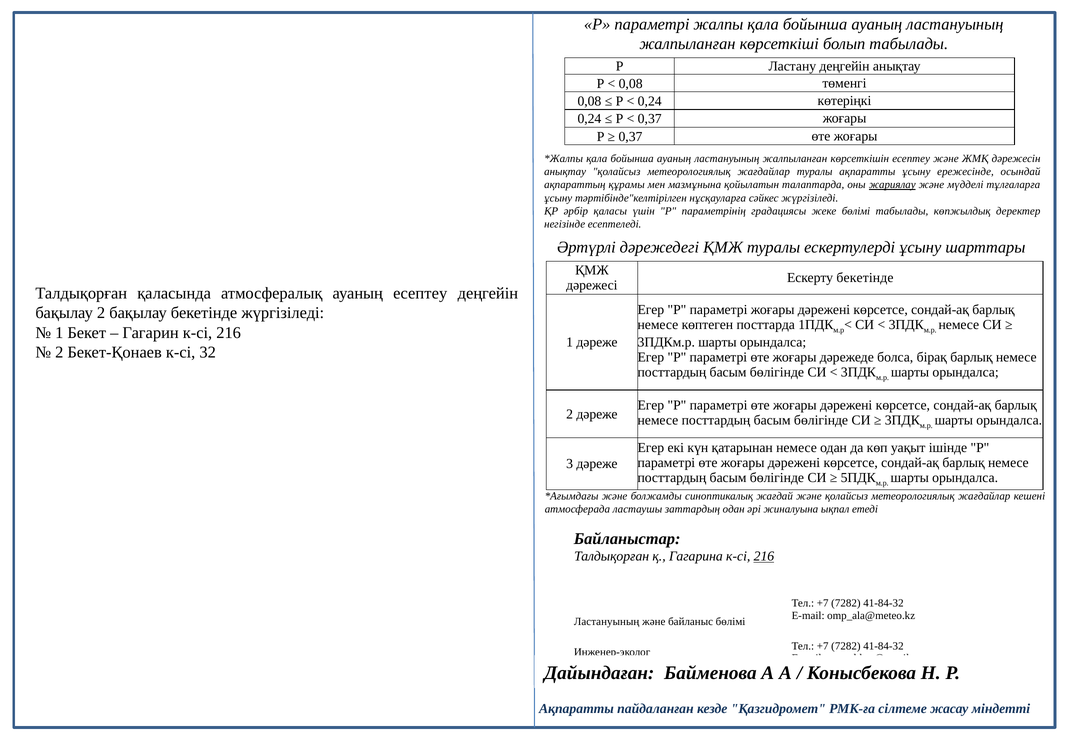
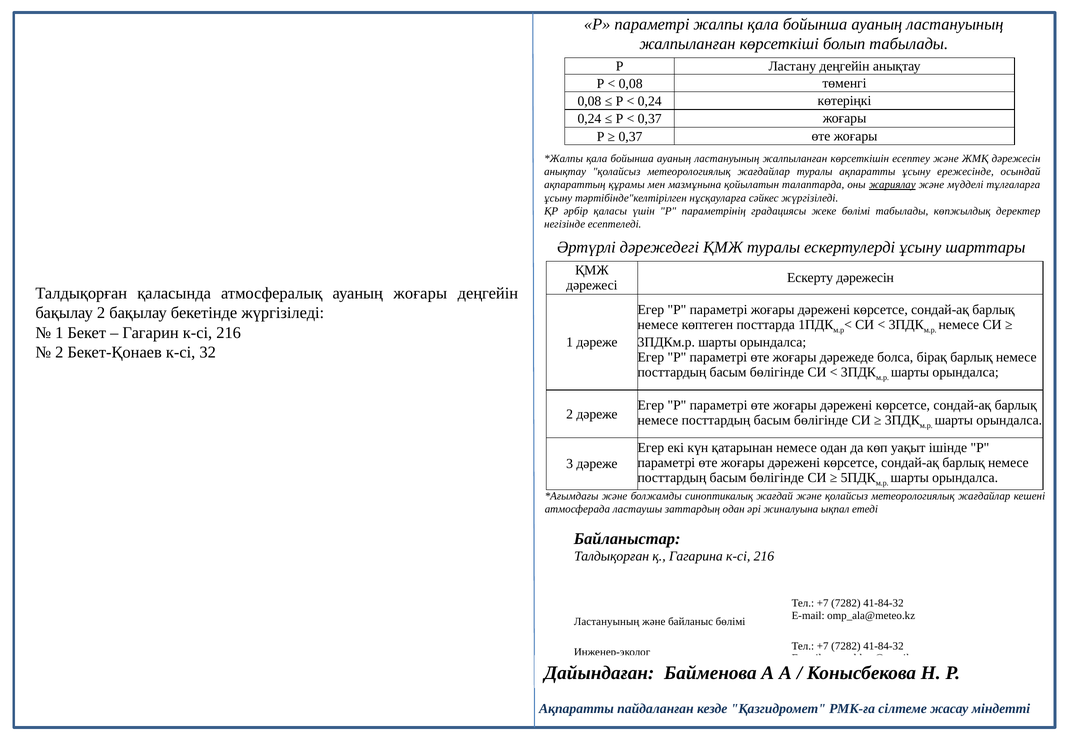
Ескерту бекетінде: бекетінде -> дәрежесін (865, 278)
ауаның есептеу: есептеу -> жоғары (420, 293)
216 underline: present -> none (764, 556)
